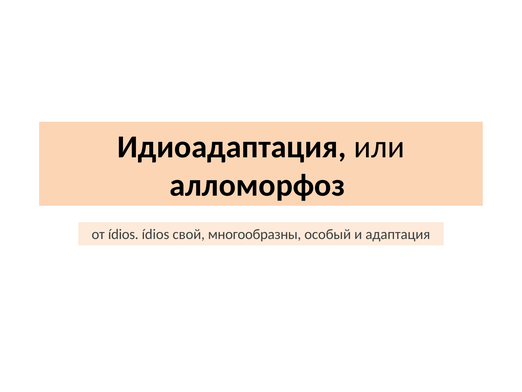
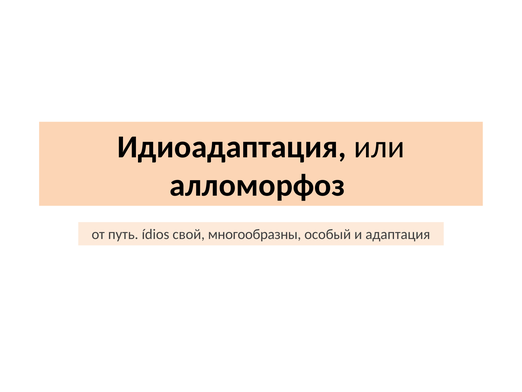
от ídios: ídios -> путь (123, 234)
